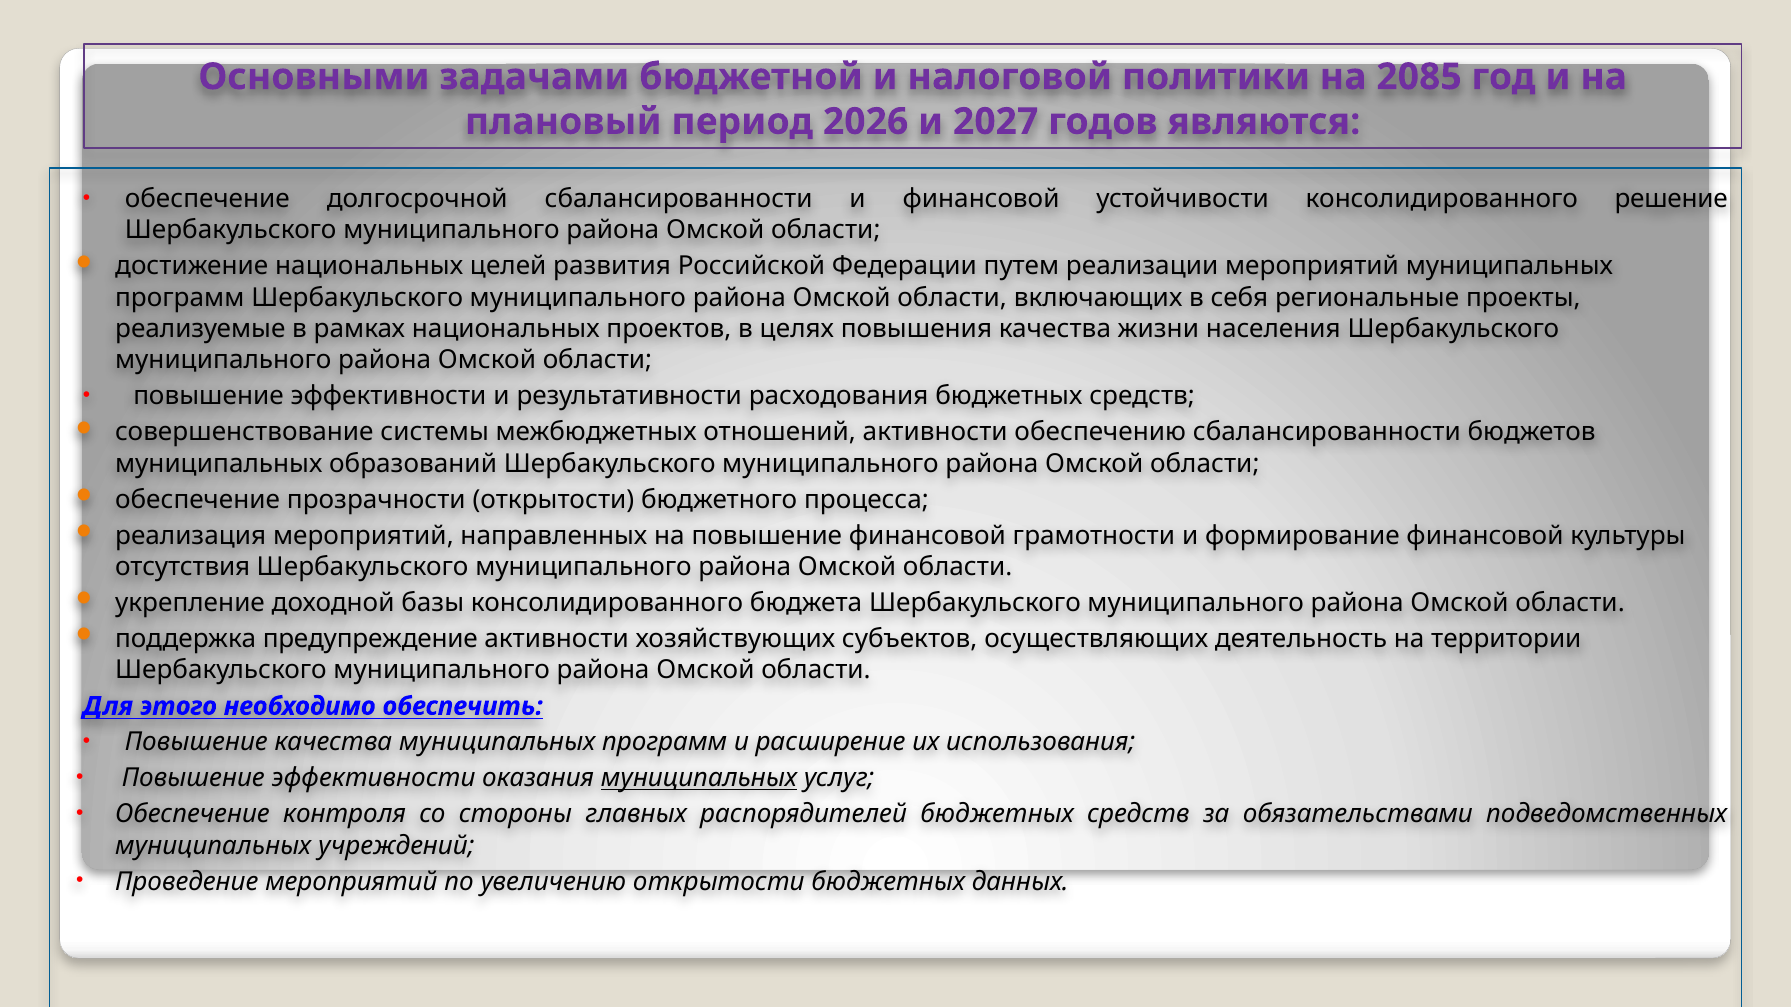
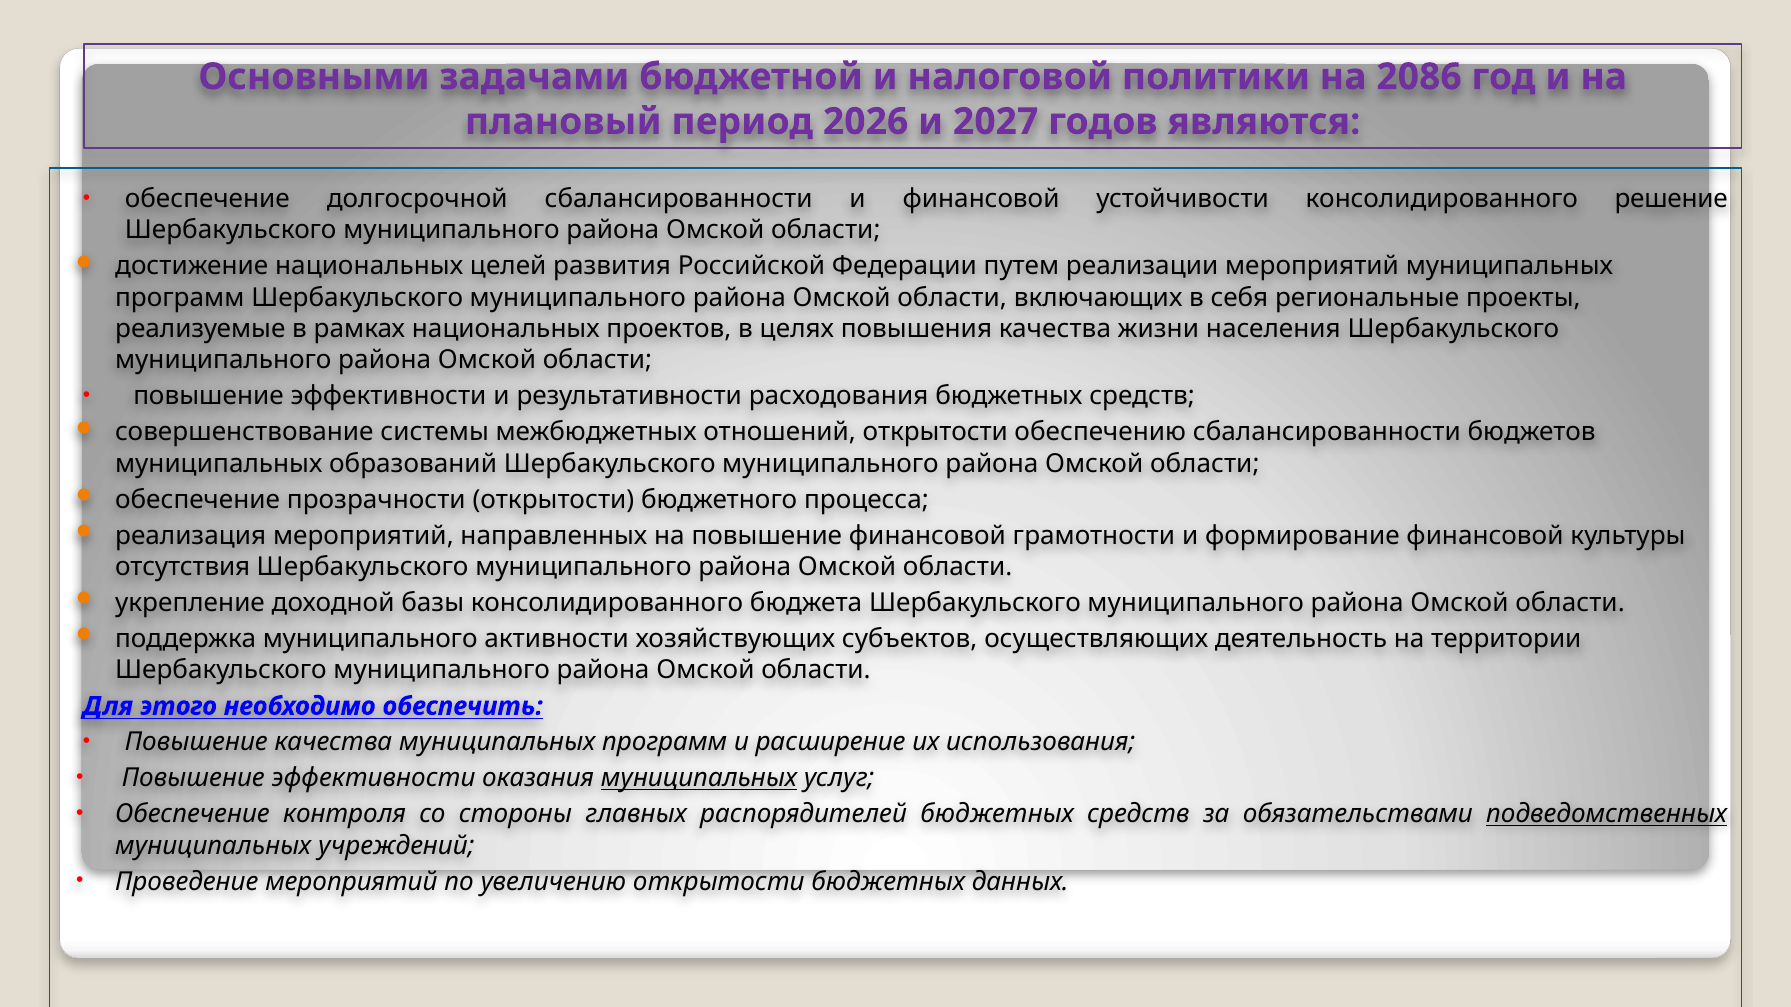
2085: 2085 -> 2086 (1419, 77)
отношений активности: активности -> открытости (935, 432)
поддержка предупреждение: предупреждение -> муниципального (370, 639)
подведомственных underline: none -> present (1607, 815)
